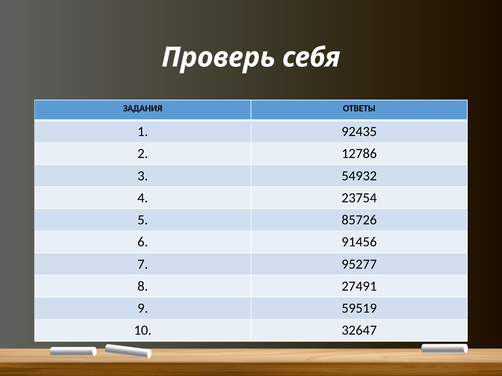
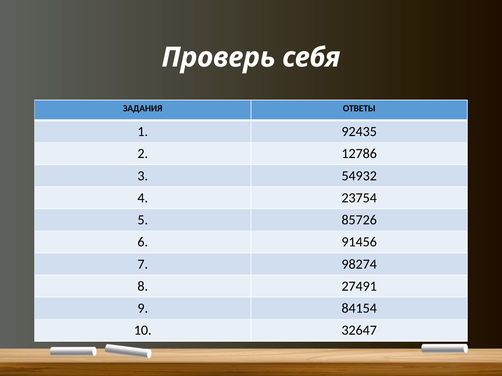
95277: 95277 -> 98274 (359, 264)
59519: 59519 -> 84154 (359, 309)
